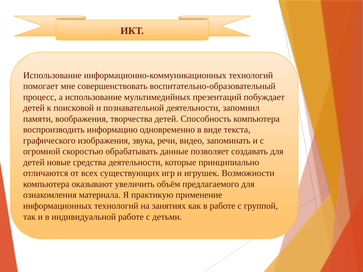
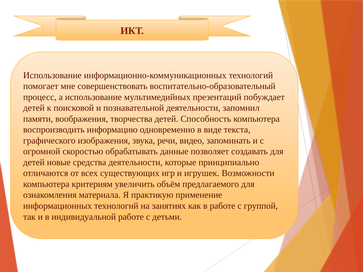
оказывают: оказывают -> критериям (92, 184)
